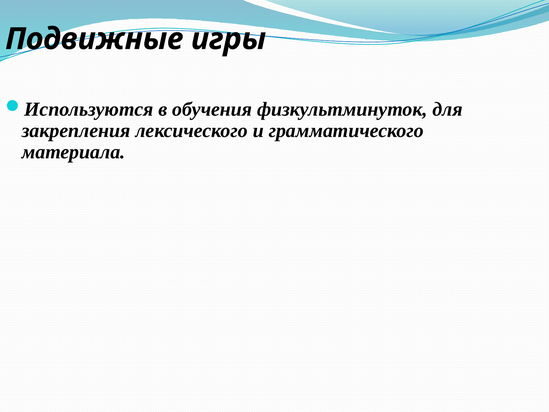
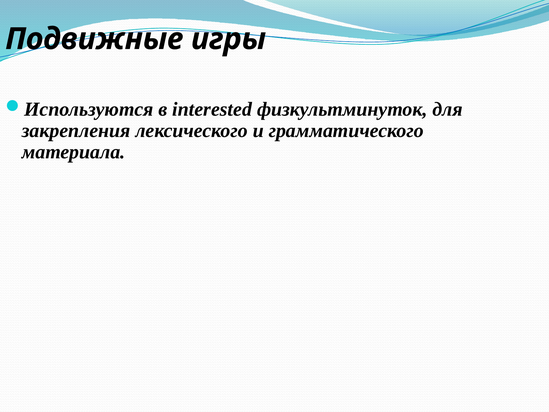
обучения: обучения -> interested (212, 109)
